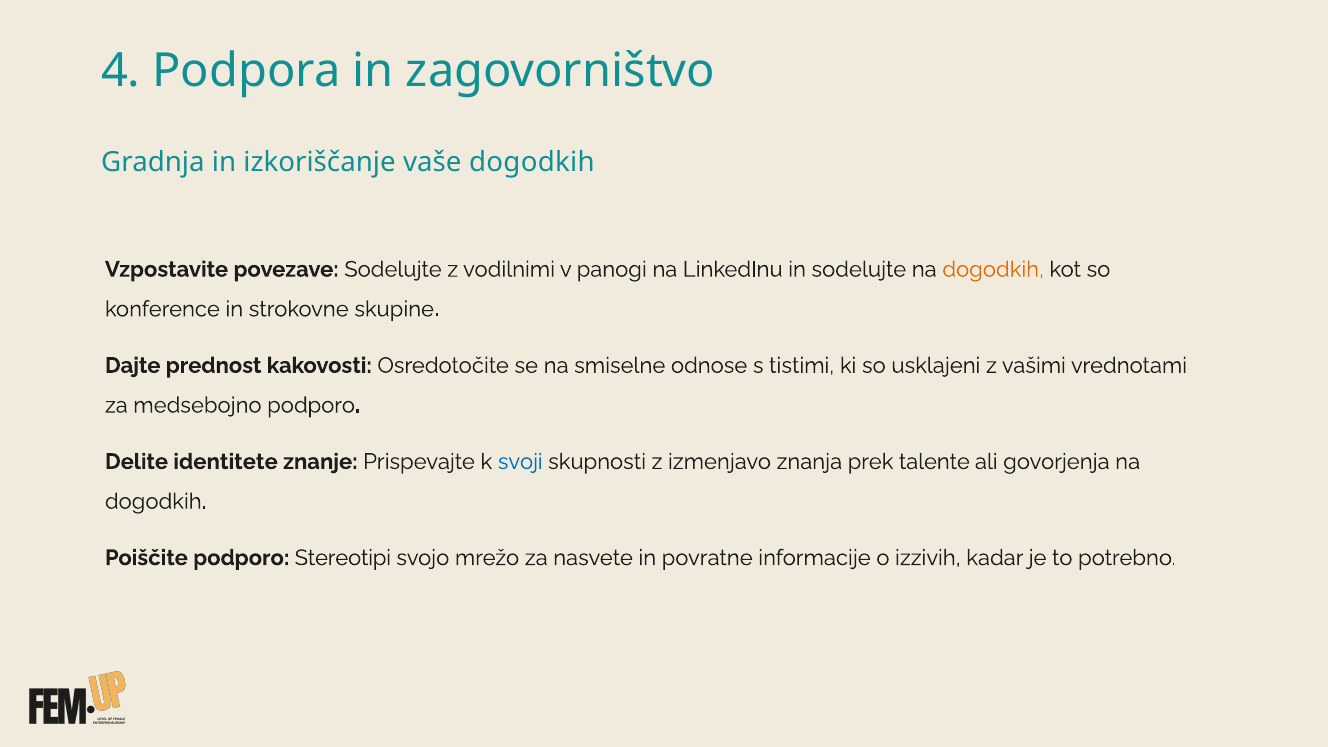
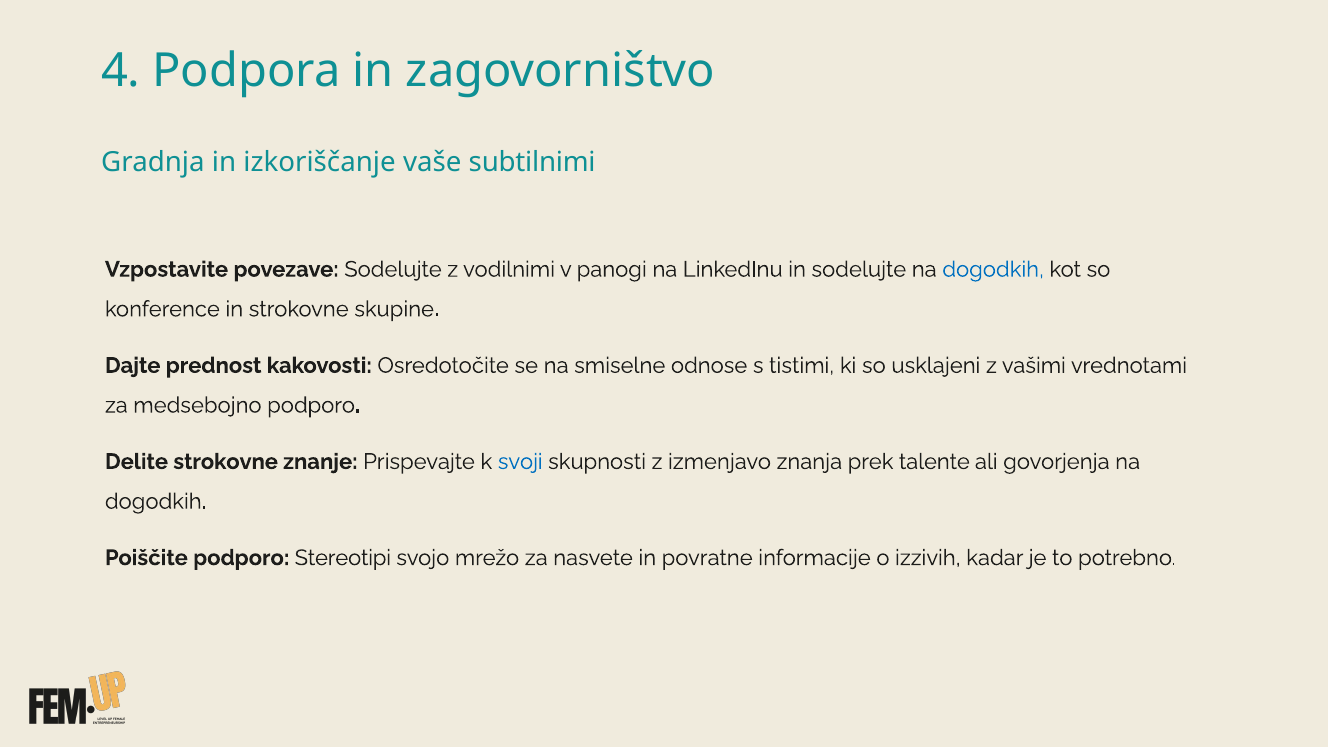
vaše dogodkih: dogodkih -> subtilnimi (532, 163)
dogodkih colour: orange -> blue (993, 269)
Delite identitete: identitete -> strokovne (226, 462)
